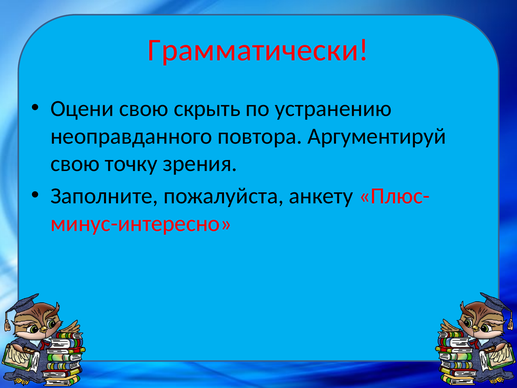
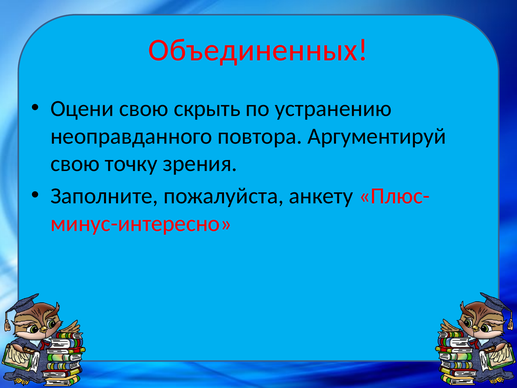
Грамматически: Грамматически -> Объединенных (258, 50)
